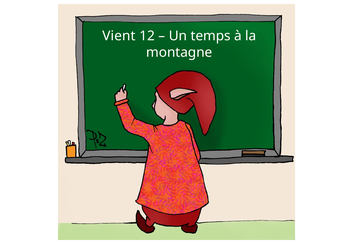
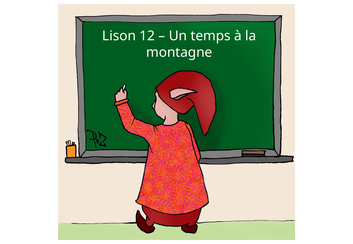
Vient: Vient -> Lison (119, 36)
